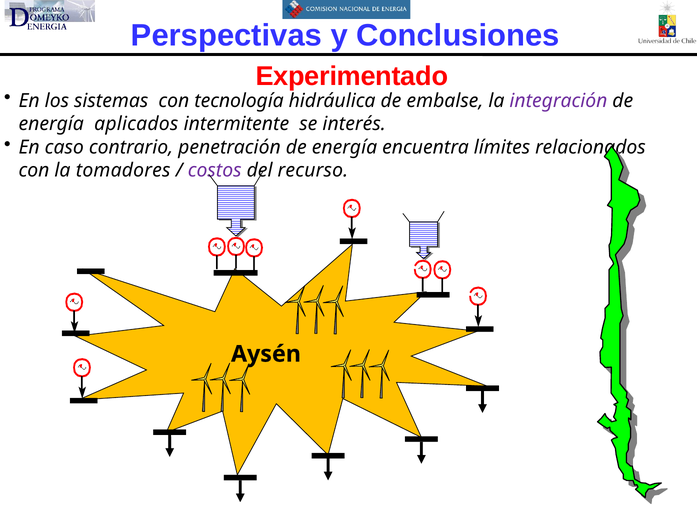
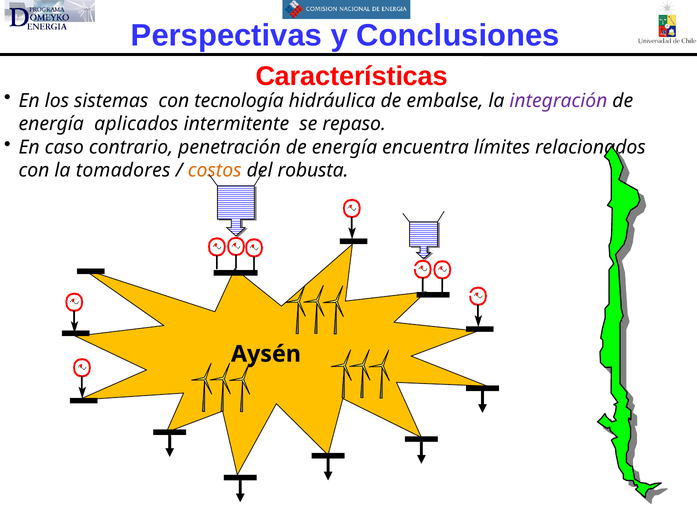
Experimentado: Experimentado -> Características (352, 76)
interés: interés -> repaso (354, 124)
costos colour: purple -> orange (215, 170)
recurso: recurso -> robusta (313, 170)
